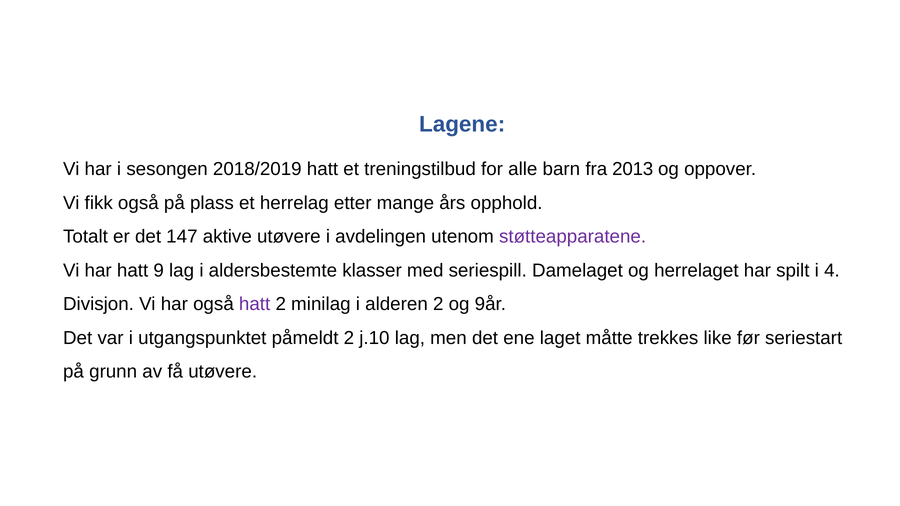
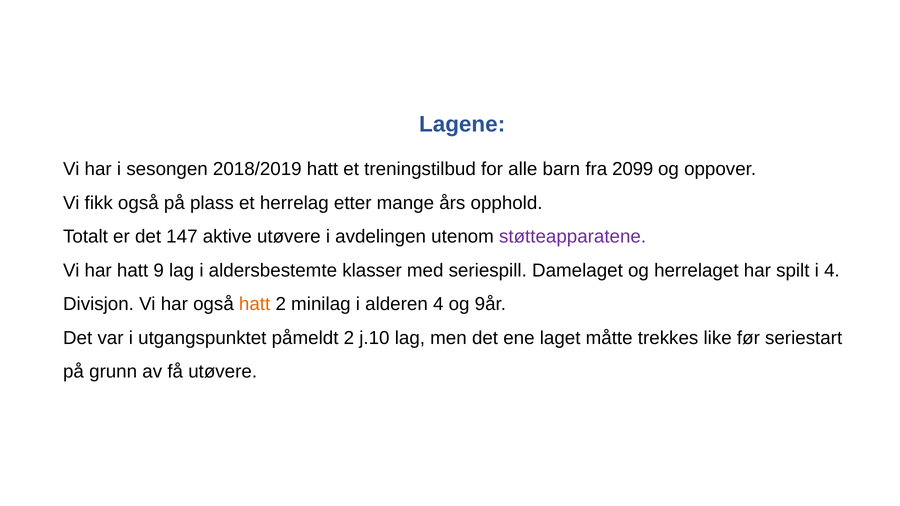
2013: 2013 -> 2099 (633, 169)
hatt colour: purple -> orange (255, 304)
alderen 2: 2 -> 4 (438, 304)
